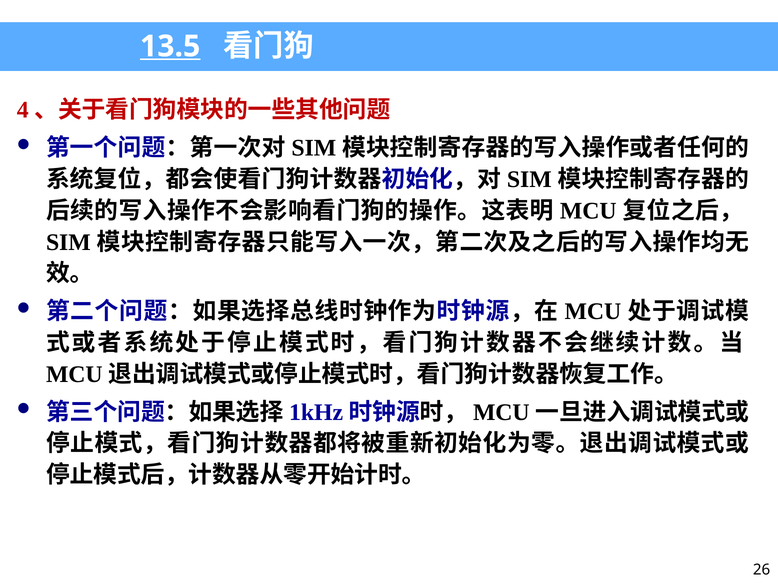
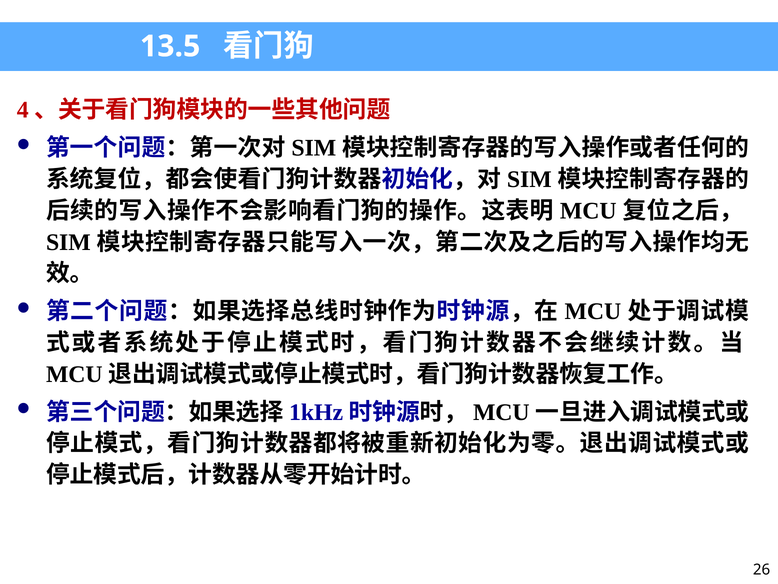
13.5 underline: present -> none (170, 46)
